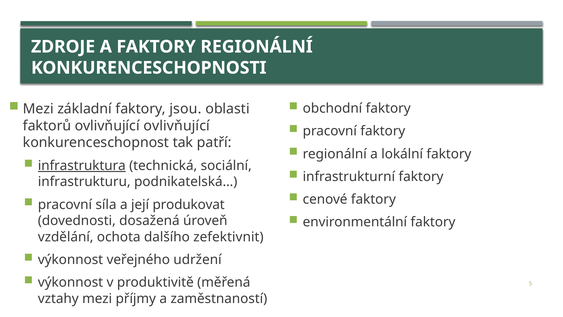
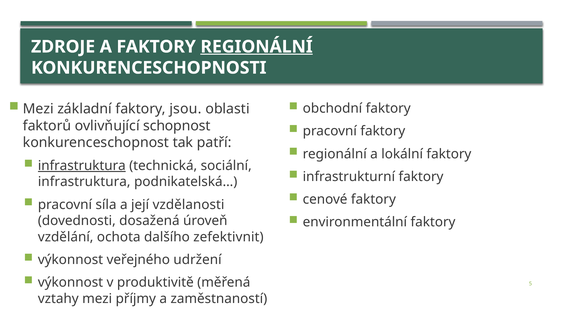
REGIONÁLNÍ underline: none -> present (257, 47)
ovlivňující ovlivňující: ovlivňující -> schopnost (177, 126)
infrastrukturu: infrastrukturu -> infrastruktura (84, 182)
produkovat: produkovat -> vzdělanosti (189, 204)
